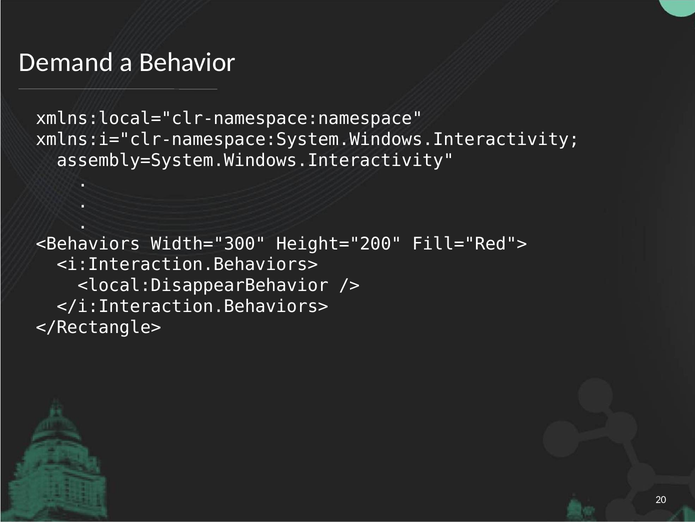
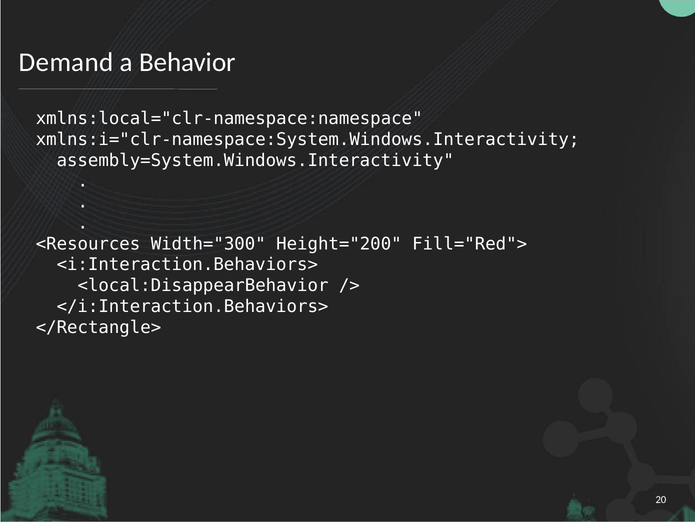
<Behaviors: <Behaviors -> <Resources (88, 243)
